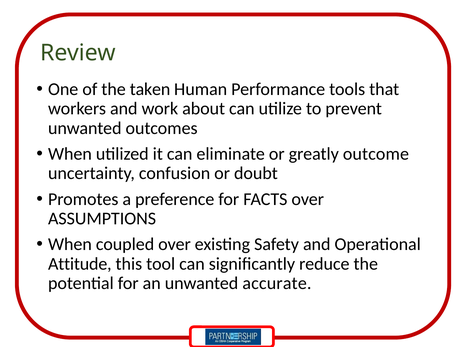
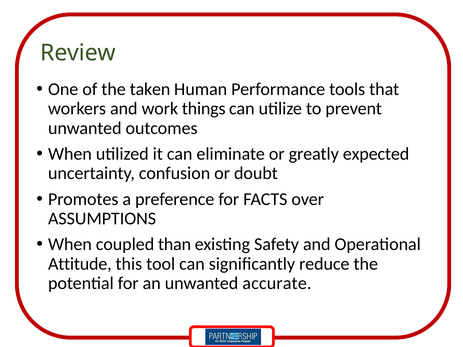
about: about -> things (204, 109)
outcome: outcome -> expected (376, 154)
coupled over: over -> than (175, 245)
